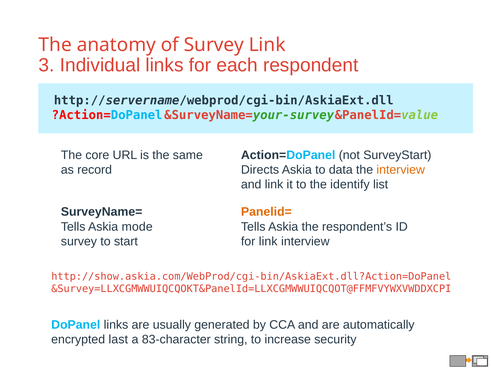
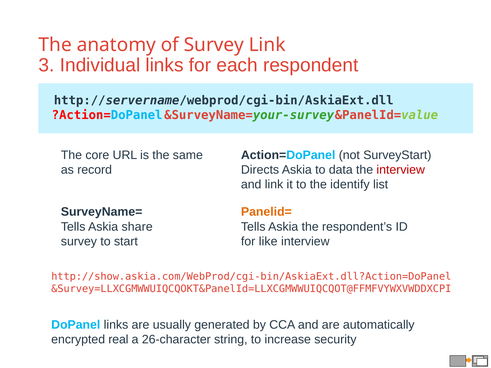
interview colour: orange -> red (401, 170)
mode: mode -> share (137, 227)
for link: link -> like (268, 242)
last: last -> real (118, 340)
83-character: 83-character -> 26-character (176, 340)
